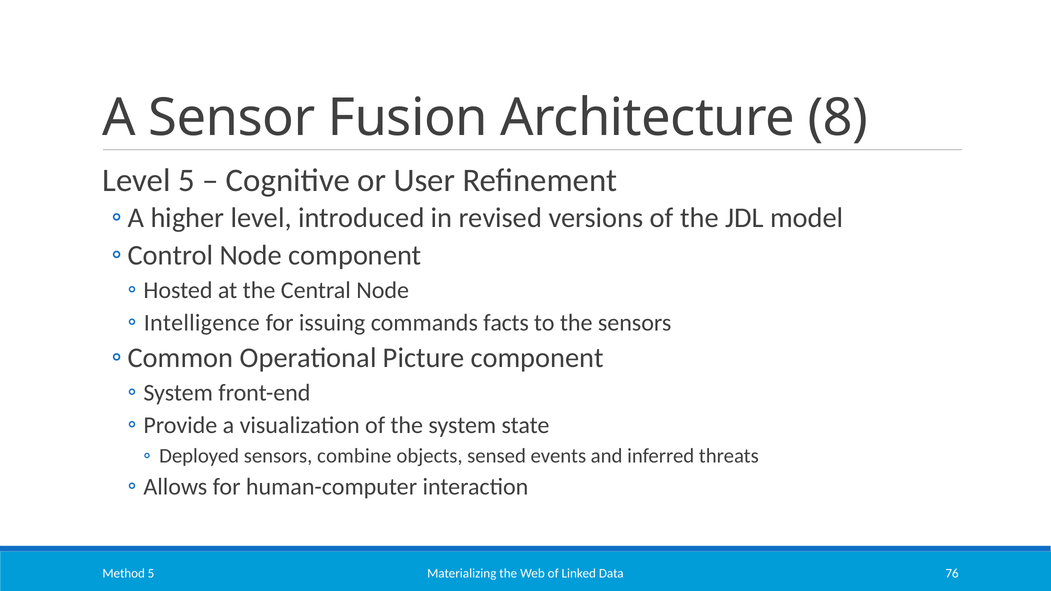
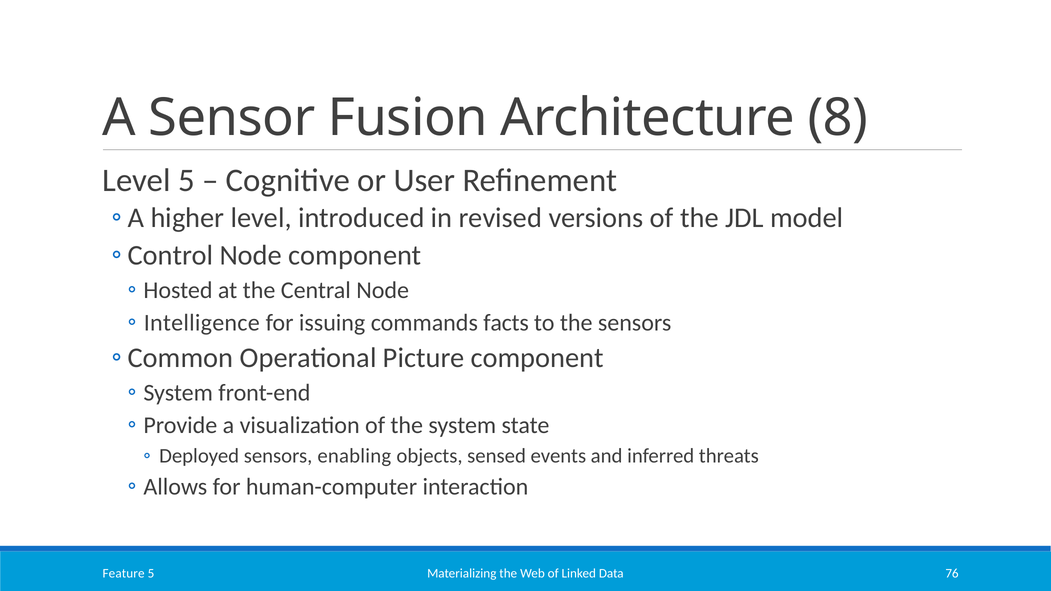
combine: combine -> enabling (354, 456)
Method: Method -> Feature (124, 573)
